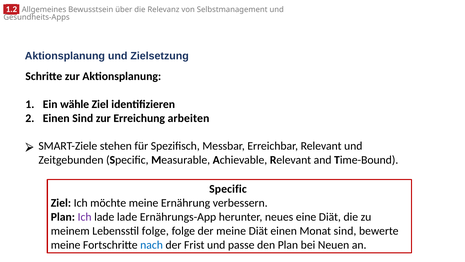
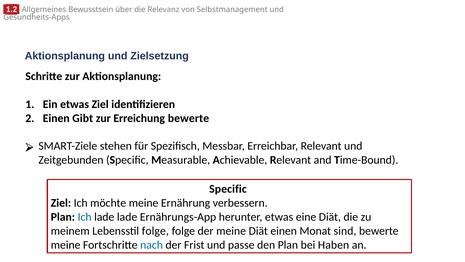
Ein wähle: wähle -> etwas (75, 104)
Einen Sind: Sind -> Gibt (83, 118)
Erreichung arbeiten: arbeiten -> bewerte (188, 118)
Ich colour: purple -> blue (85, 217)
herunter neues: neues -> etwas (279, 217)
Neuen: Neuen -> Haben (334, 245)
